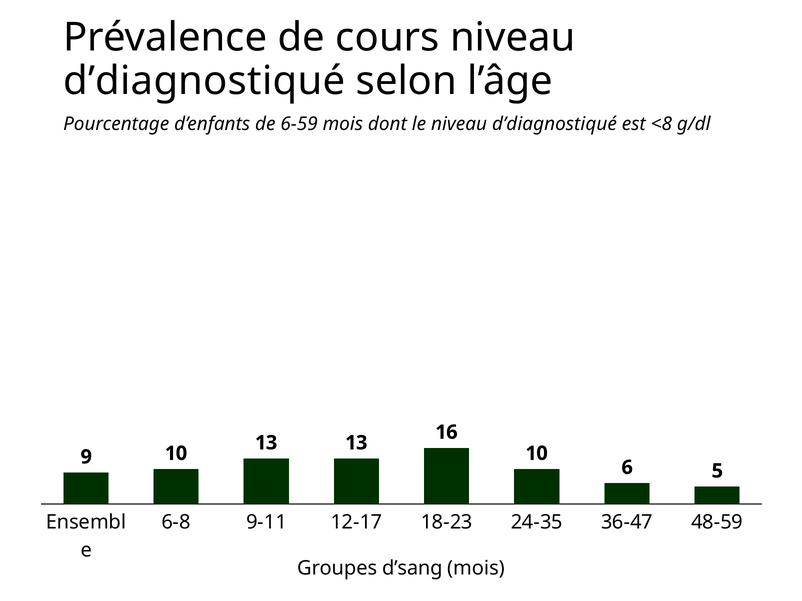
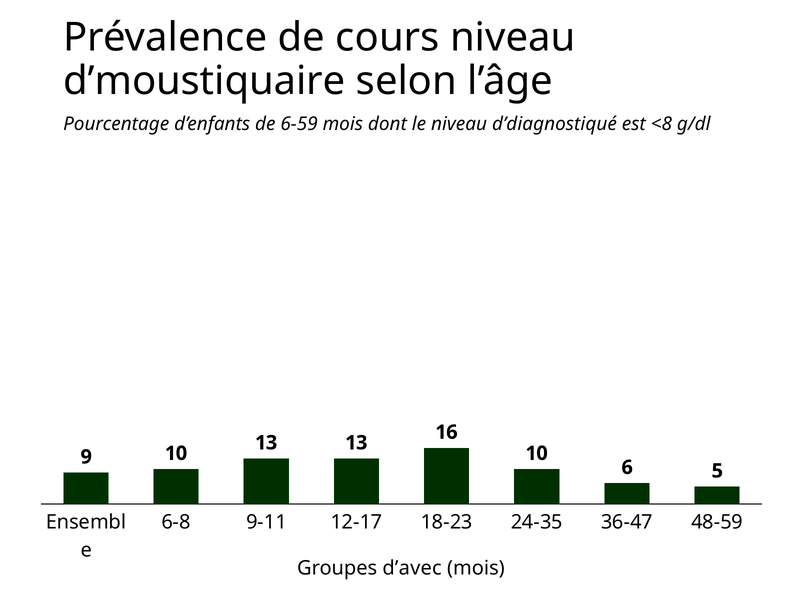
d’diagnostiqué: d’diagnostiqué -> d’moustiquaire (204, 81)
d’sang: d’sang -> d’avec (412, 568)
